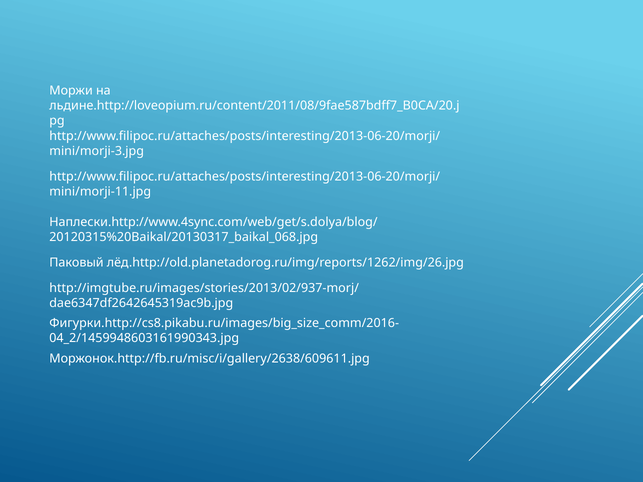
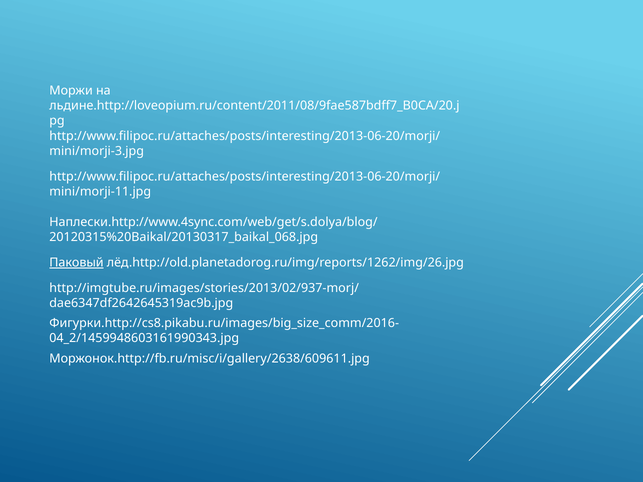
Паковый underline: none -> present (76, 263)
